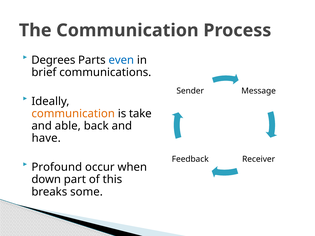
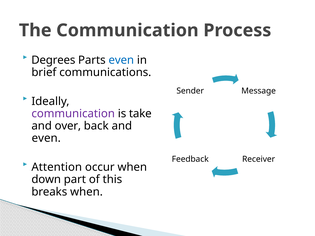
communication colour: orange -> purple (73, 114)
able: able -> over (68, 126)
have: have -> even (46, 138)
Profound: Profound -> Attention (57, 167)
breaks some: some -> when (87, 192)
